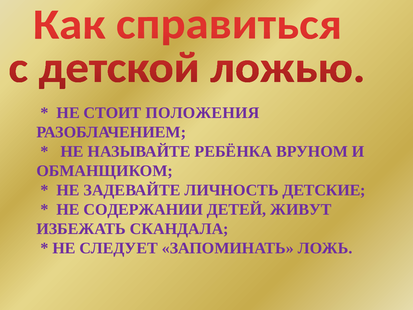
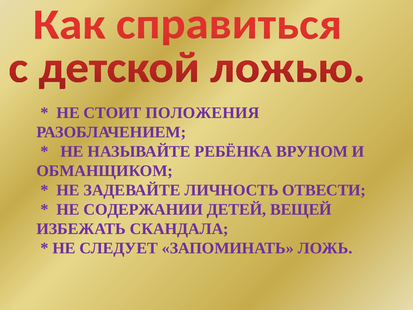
ДЕТСКИЕ: ДЕТСКИЕ -> ОТВЕСТИ (324, 190)
ЖИВУТ: ЖИВУТ -> ВЕЩЕЙ (301, 209)
